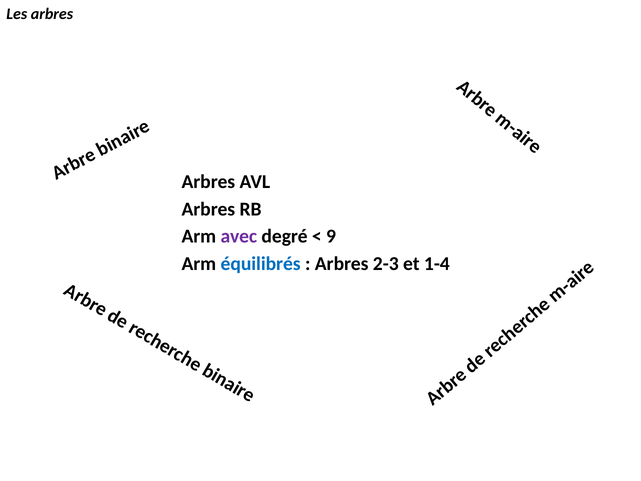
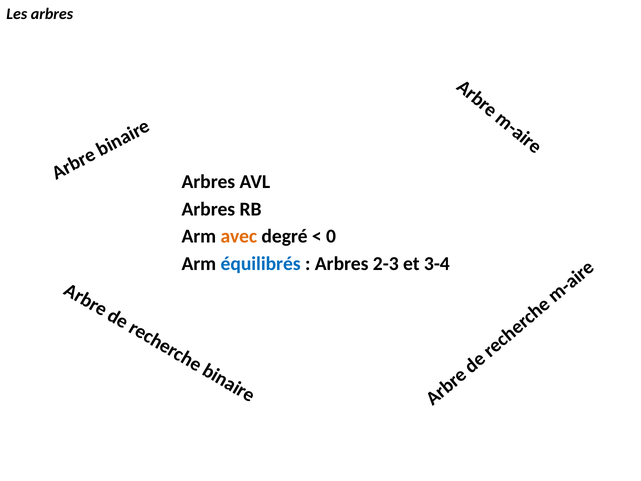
avec colour: purple -> orange (239, 236)
9: 9 -> 0 (331, 236)
1-4: 1-4 -> 3-4 (437, 264)
